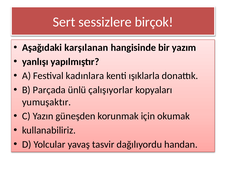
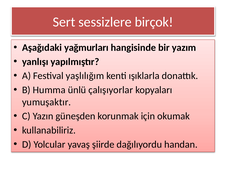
karşılanan: karşılanan -> yağmurları (86, 47)
kadınlara: kadınlara -> yaşlılığım (85, 76)
Parçada: Parçada -> Humma (49, 90)
tasvir: tasvir -> şiirde (103, 144)
